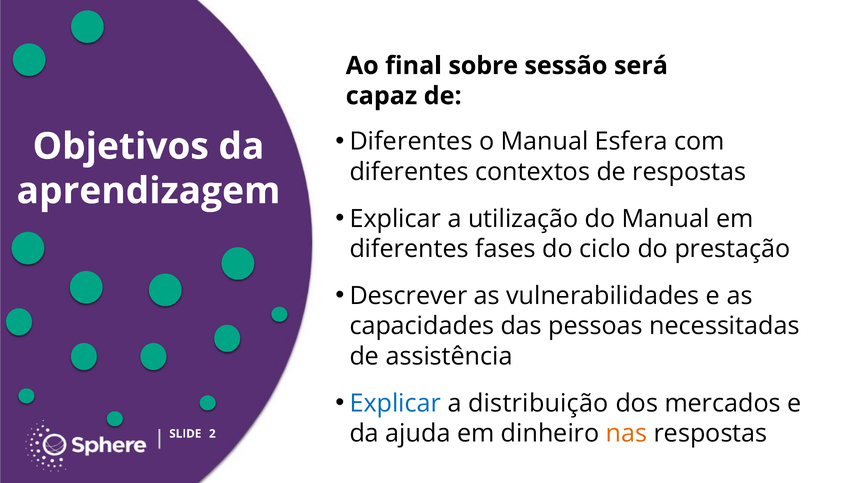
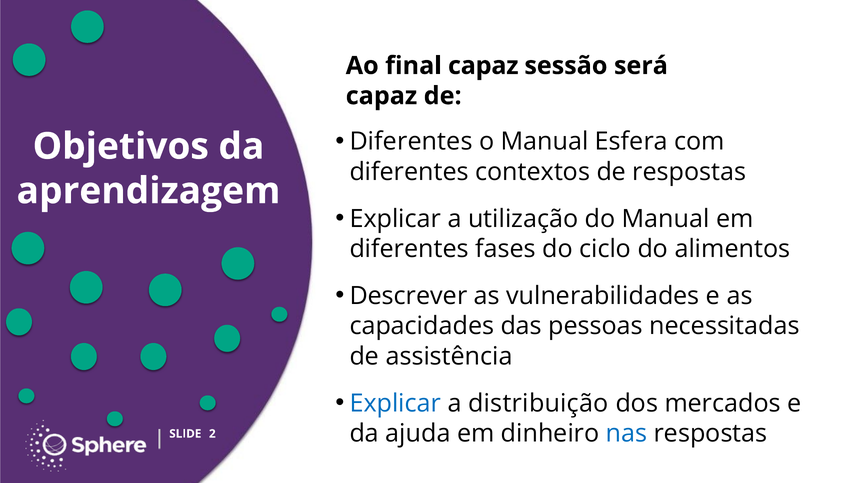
final sobre: sobre -> capaz (483, 66)
prestação: prestação -> alimentos (732, 249)
nas colour: orange -> blue (627, 434)
